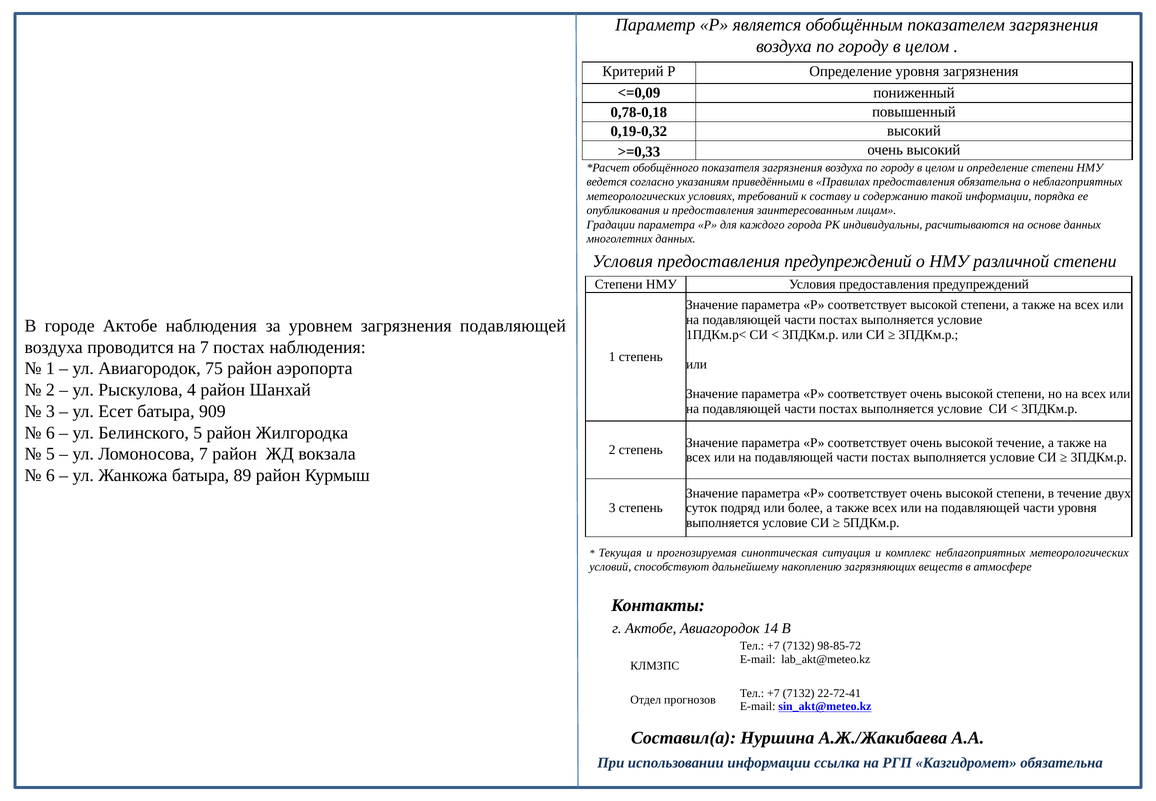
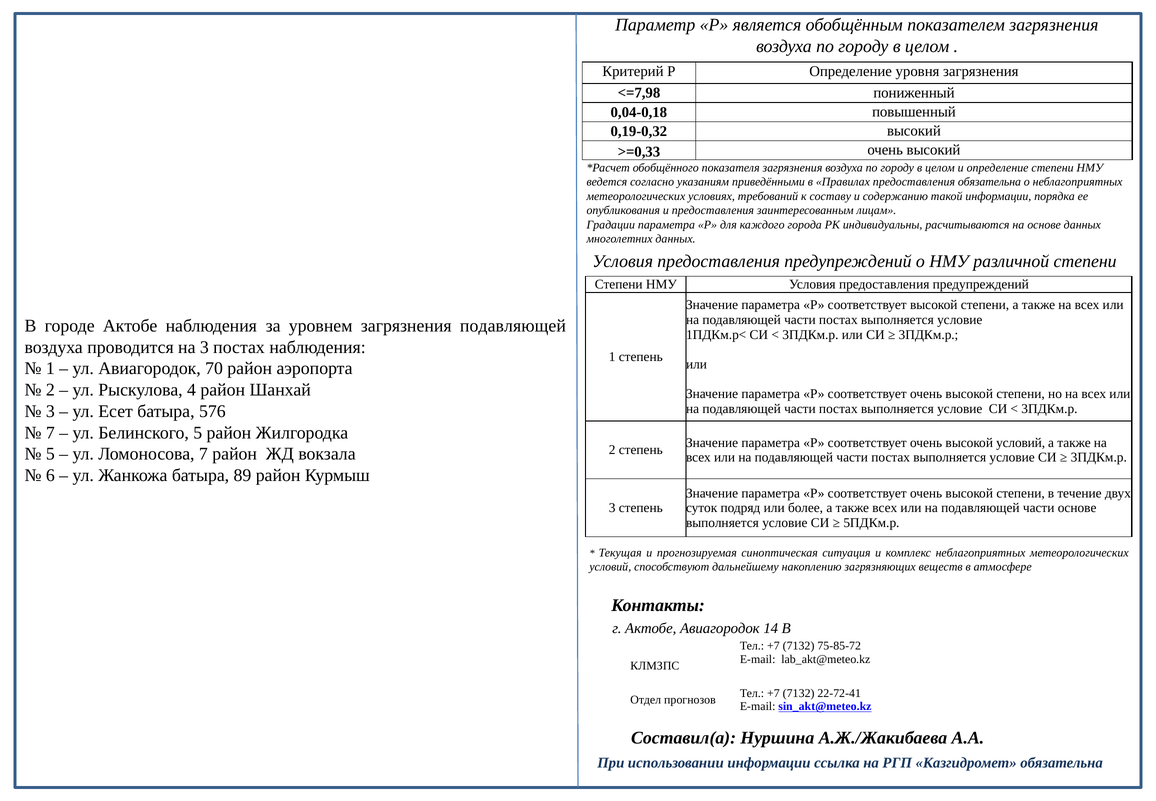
<=0,09: <=0,09 -> <=7,98 (639, 93)
0,78-0,18: 0,78-0,18 -> 0,04-0,18 (639, 112)
на 7: 7 -> 3 (204, 347)
75: 75 -> 70 (214, 368)
909: 909 -> 576 (212, 411)
6: 6 -> 7 (50, 432)
высокой течение: течение -> условий (1021, 442)
части уровня: уровня -> основе (1077, 507)
98-85-72: 98-85-72 -> 75-85-72 (839, 645)
